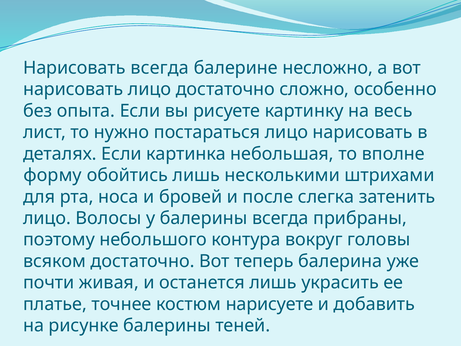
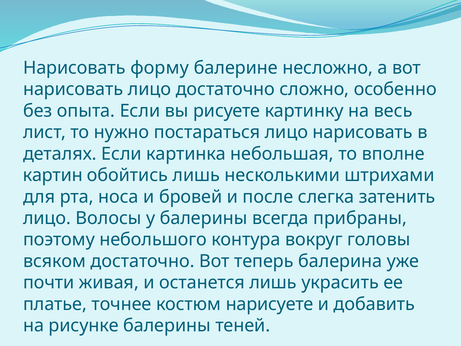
Нарисовать всегда: всегда -> форму (160, 68)
форму: форму -> картин (53, 175)
